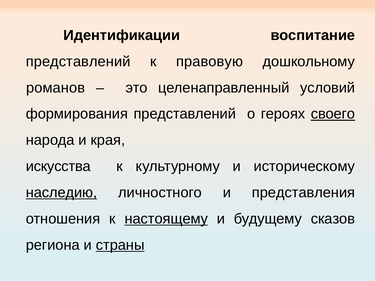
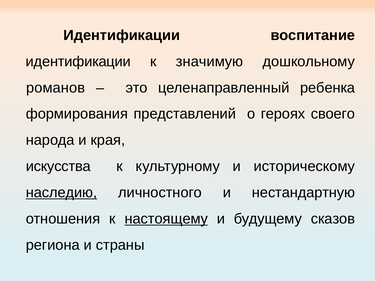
представлений: представлений -> идентификации (78, 62)
правовую: правовую -> значимую (210, 62)
условий: условий -> ребенка (328, 88)
своего underline: present -> none (333, 114)
представления: представления -> нестандартную (304, 193)
страны underline: present -> none (120, 245)
